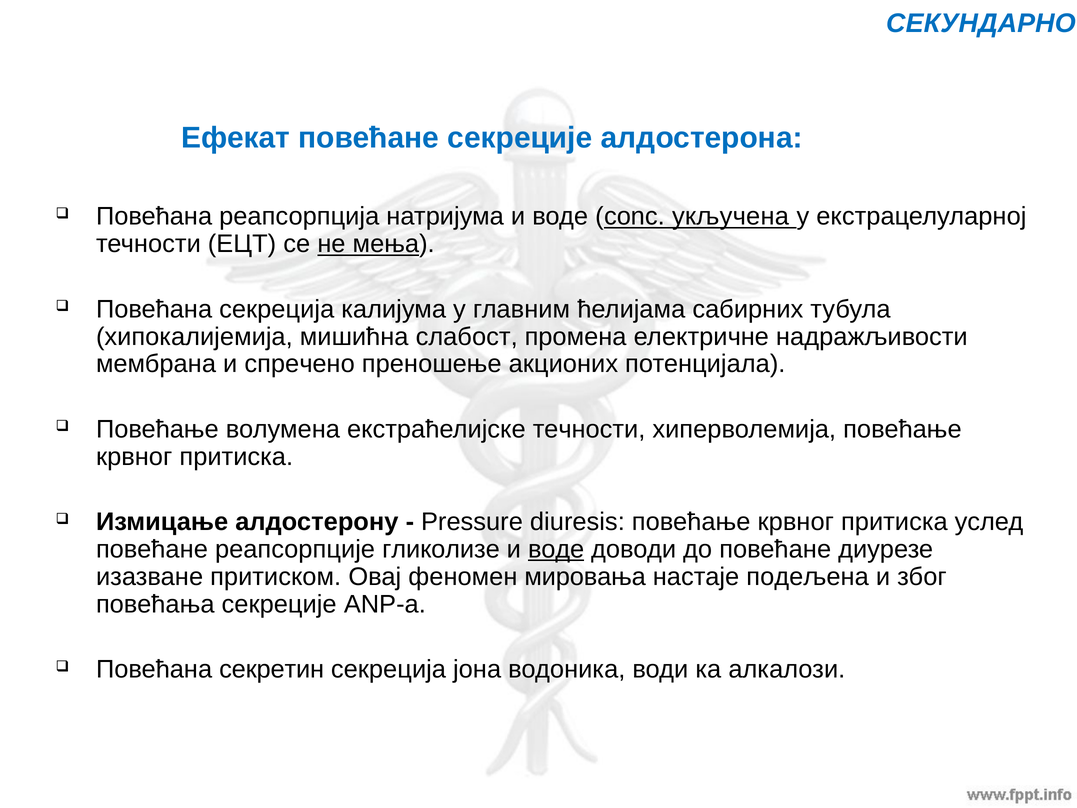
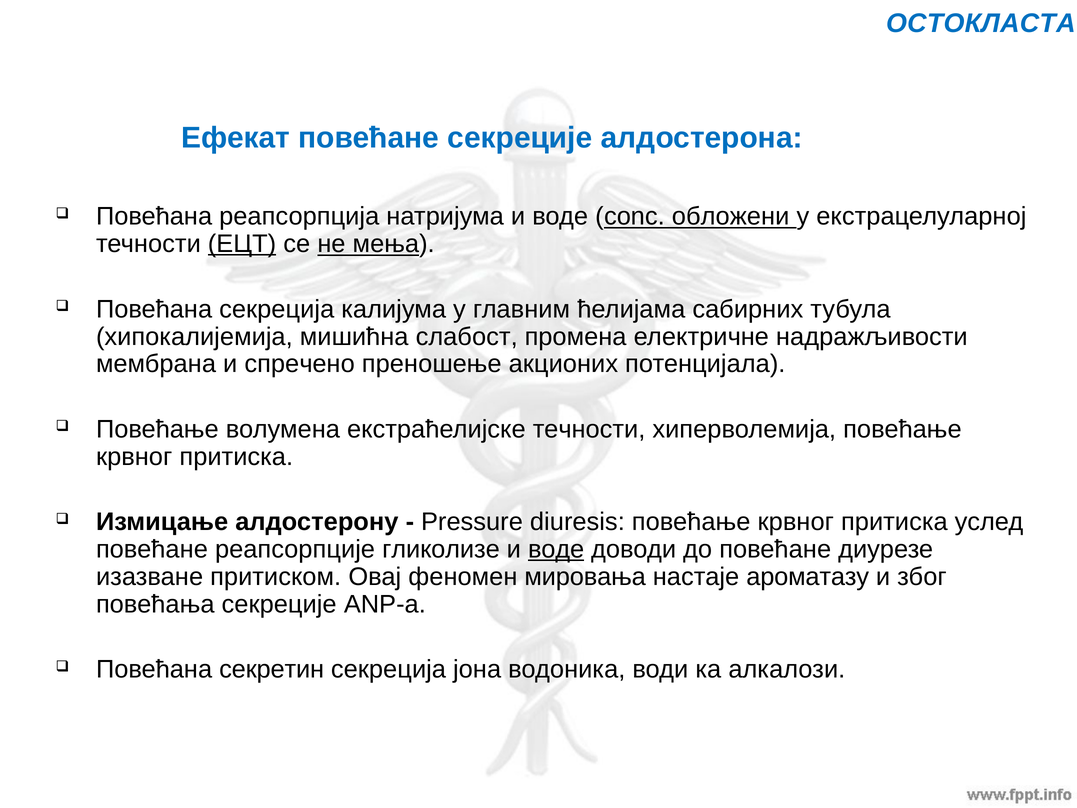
СЕКУНДАРНО: СЕКУНДАРНО -> ОСТОКЛАСТА (981, 23)
укључена: укључена -> обложени (731, 216)
ЕЦТ underline: none -> present (242, 244)
подељена: подељена -> ароматазу (808, 577)
